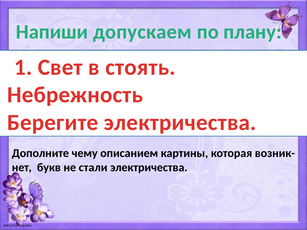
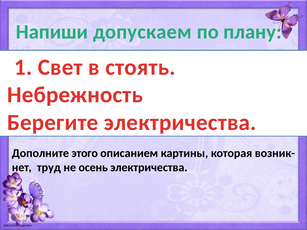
чему: чему -> этого (85, 153)
букв: букв -> труд (49, 168)
стали: стали -> осень (93, 168)
